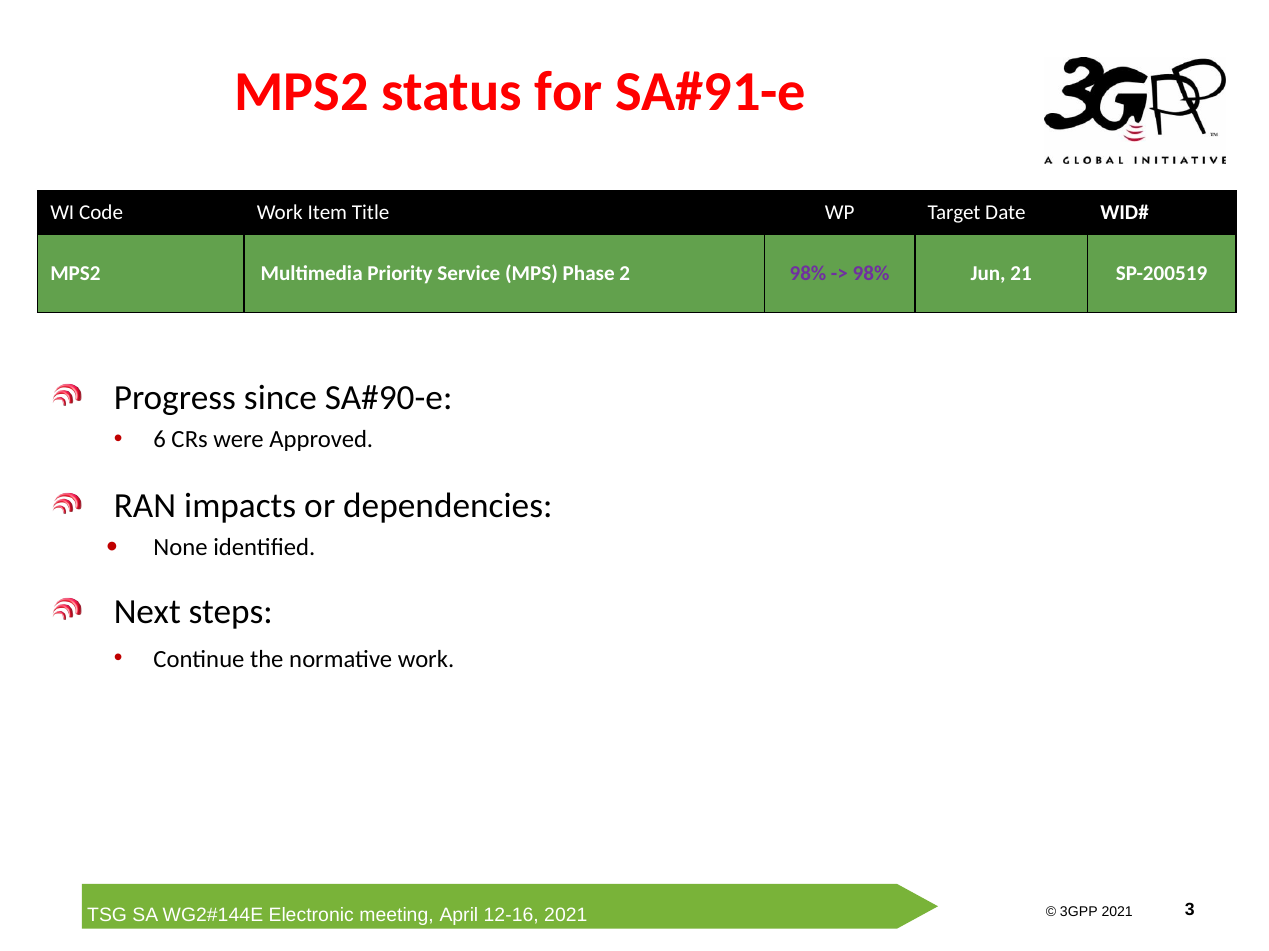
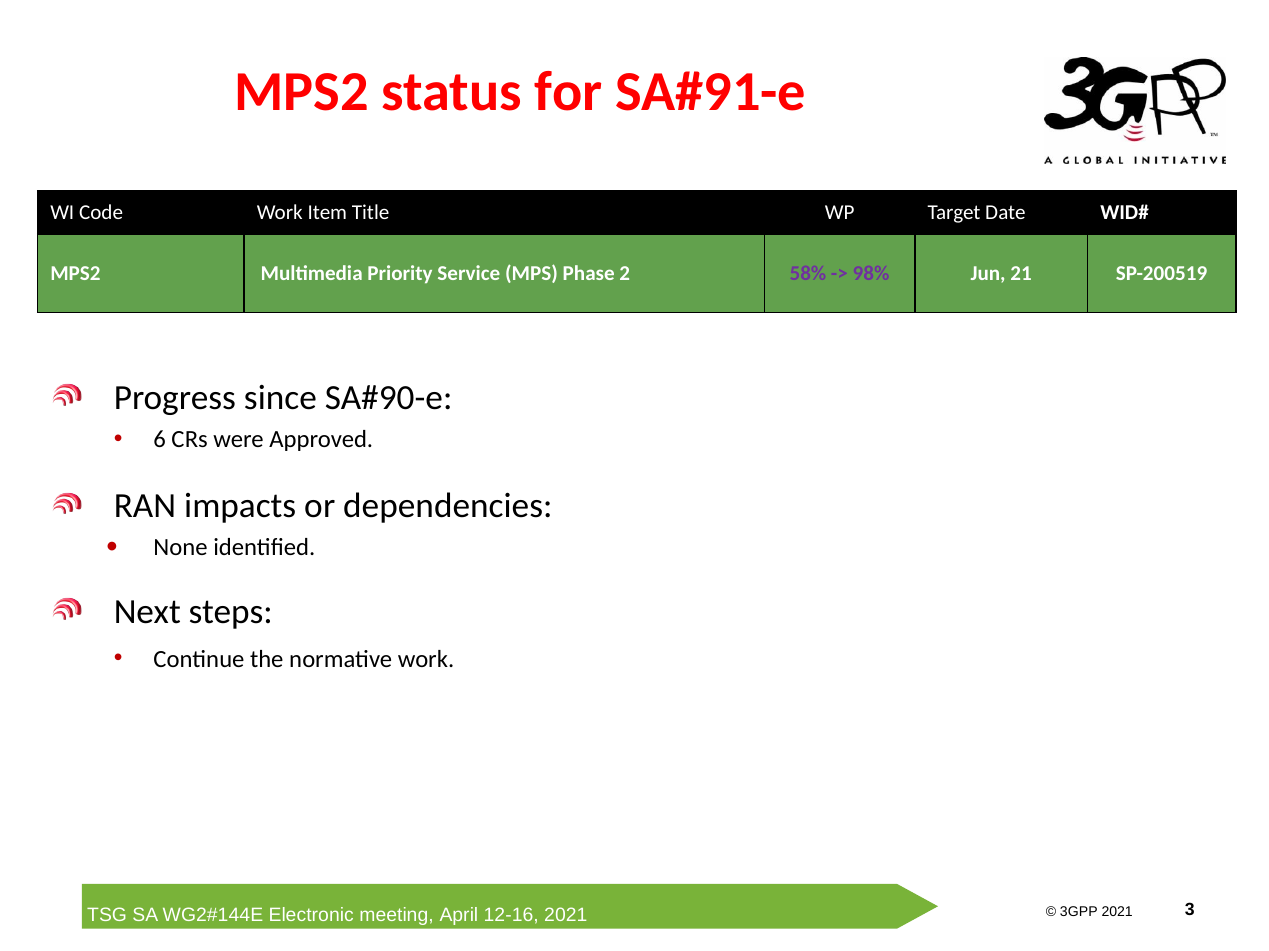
2 98%: 98% -> 58% (808, 274)
